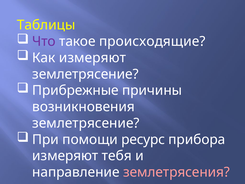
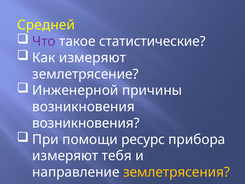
Таблицы: Таблицы -> Средней (46, 25)
происходящие: происходящие -> статистические (152, 41)
Прибрежные: Прибрежные -> Инженерной (75, 90)
землетрясение: землетрясение -> возникновения (86, 123)
землетрясения colour: pink -> yellow (176, 172)
